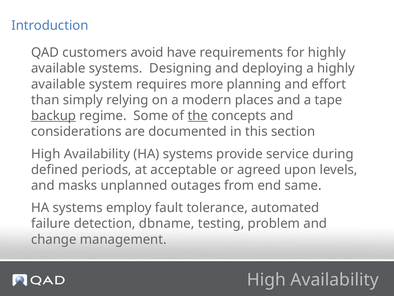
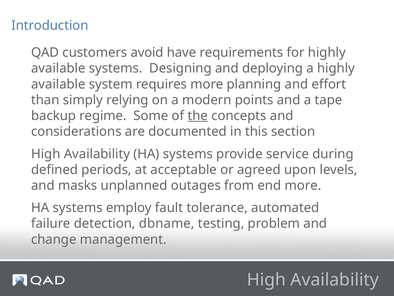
places: places -> points (254, 100)
backup underline: present -> none (54, 116)
end same: same -> more (303, 185)
